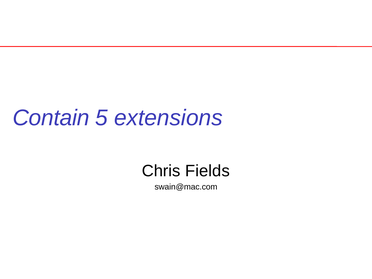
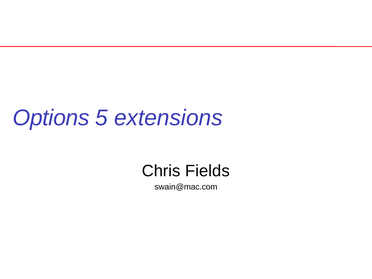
Contain: Contain -> Options (51, 118)
